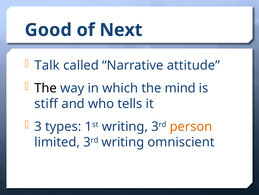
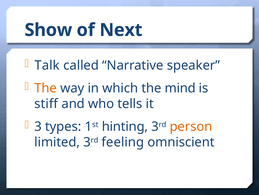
Good: Good -> Show (48, 30)
attitude: attitude -> speaker (193, 65)
The colour: black -> orange (46, 88)
1st writing: writing -> hinting (125, 126)
3rd writing: writing -> feeling (123, 142)
